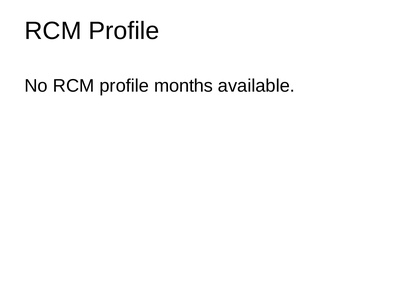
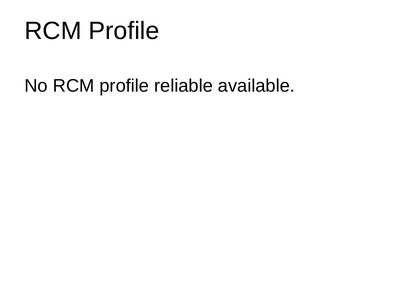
months: months -> reliable (184, 86)
